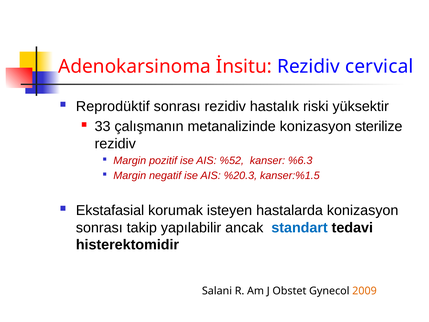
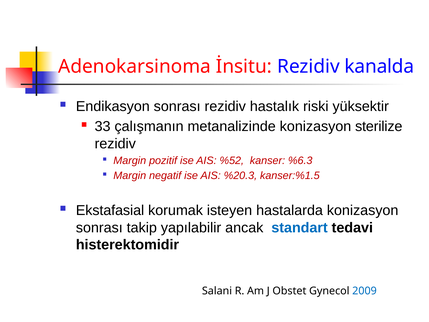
cervical: cervical -> kanalda (379, 66)
Reprodüktif: Reprodüktif -> Endikasyon (113, 106)
2009 colour: orange -> blue (365, 291)
